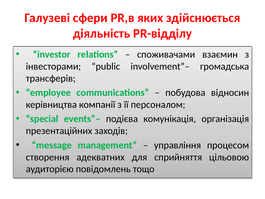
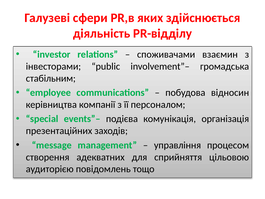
трансферів: трансферів -> стабільним (51, 78)
